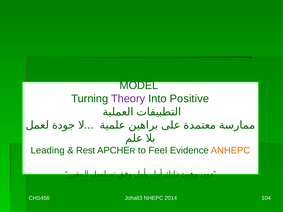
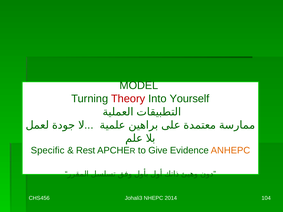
Theory colour: purple -> red (128, 99)
Positive: Positive -> Yourself (189, 99)
Leading: Leading -> Specific (48, 151)
Feel: Feel -> Give (158, 151)
